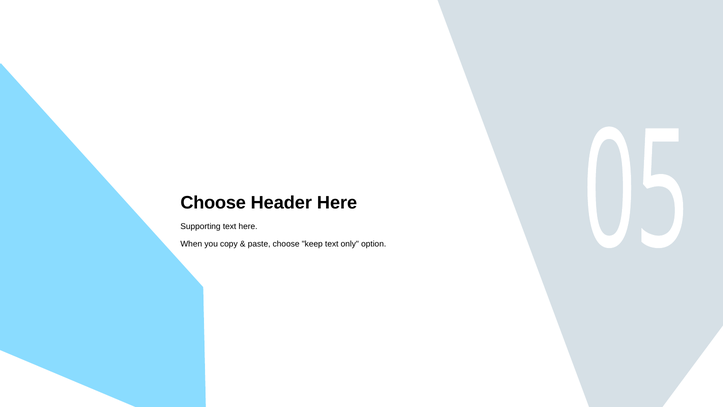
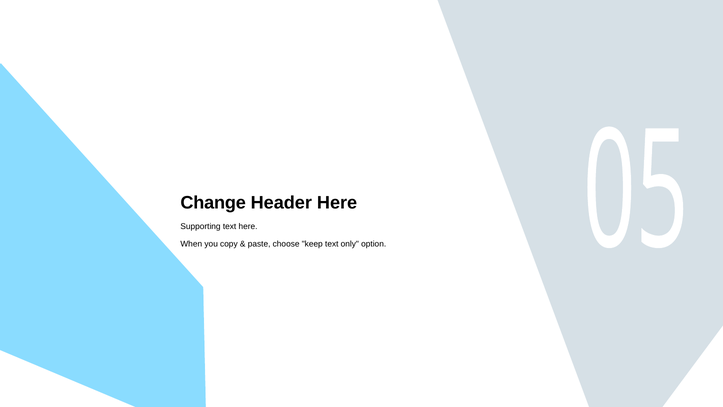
Choose: Choose -> Change (213, 203)
